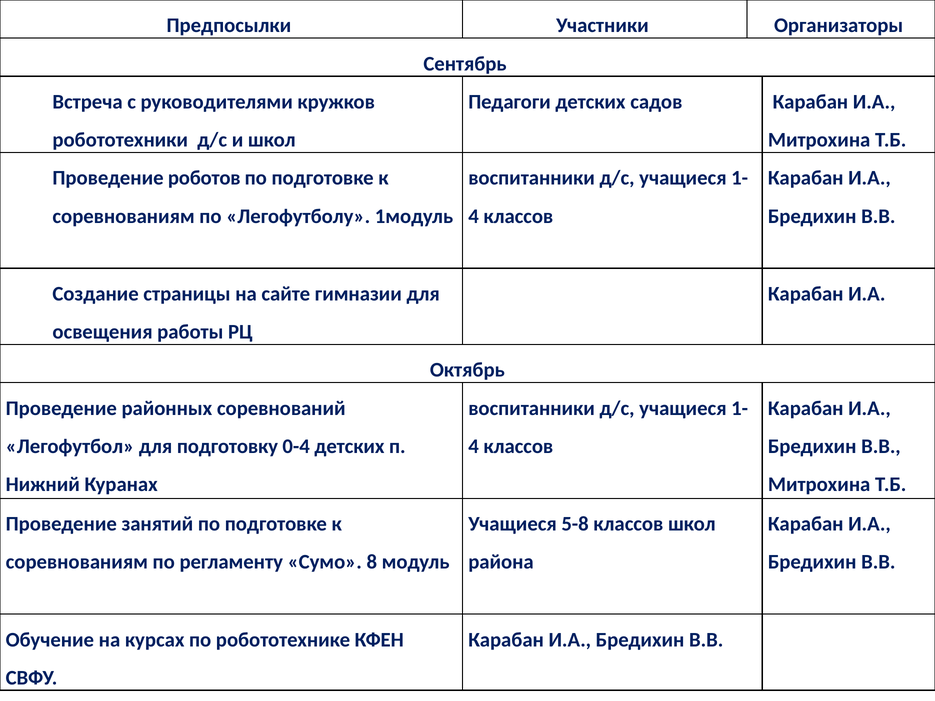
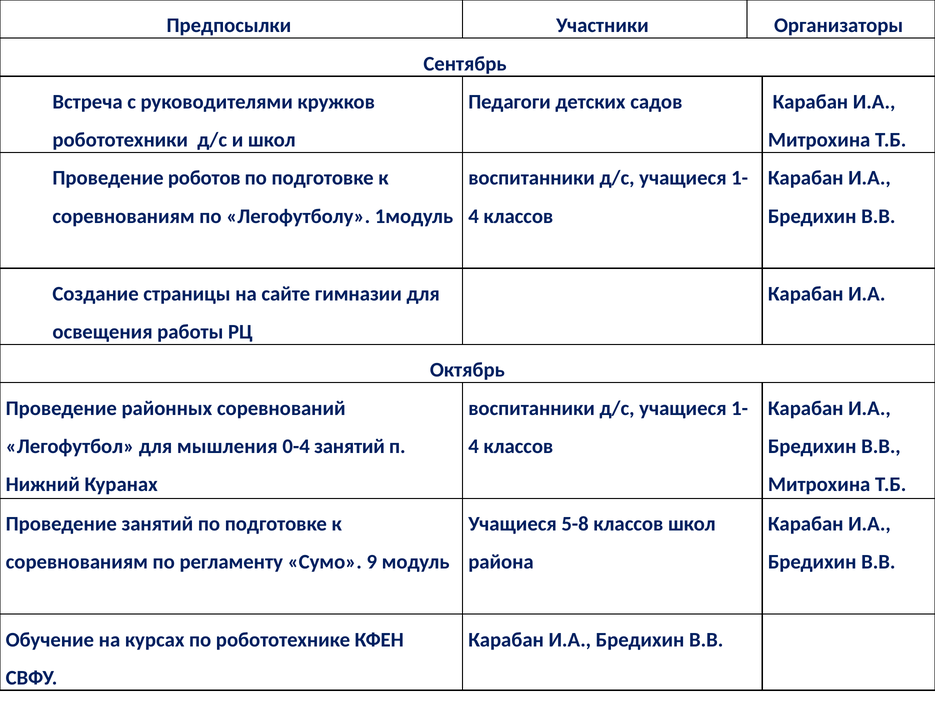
подготовку: подготовку -> мышления (227, 446)
0-4 детских: детских -> занятий (349, 446)
8: 8 -> 9 (372, 562)
